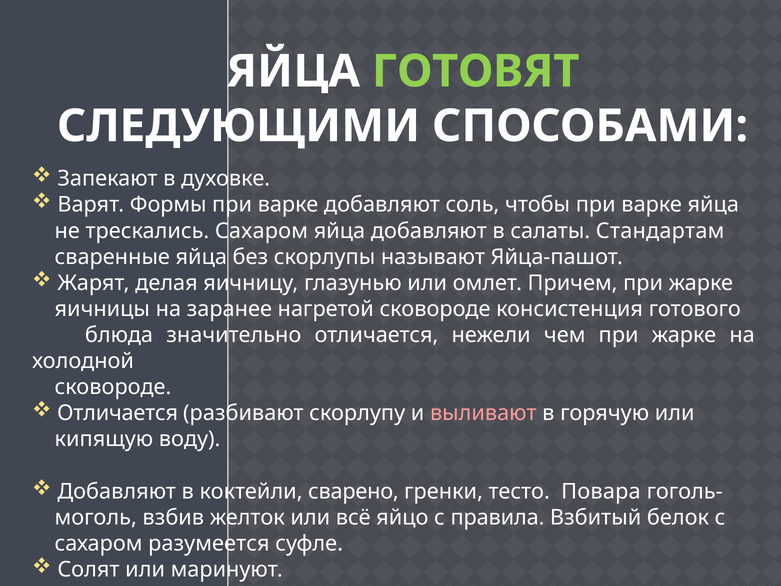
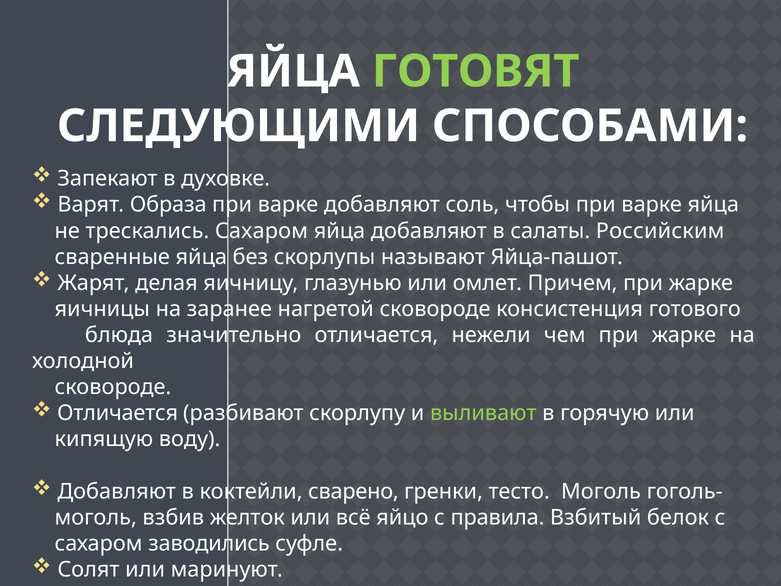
Формы: Формы -> Образа (168, 205)
Стандартам: Стандартам -> Российским (660, 231)
выливают colour: pink -> light green (483, 413)
тесто Повара: Повара -> Моголь (601, 491)
разумеется: разумеется -> заводились (209, 543)
